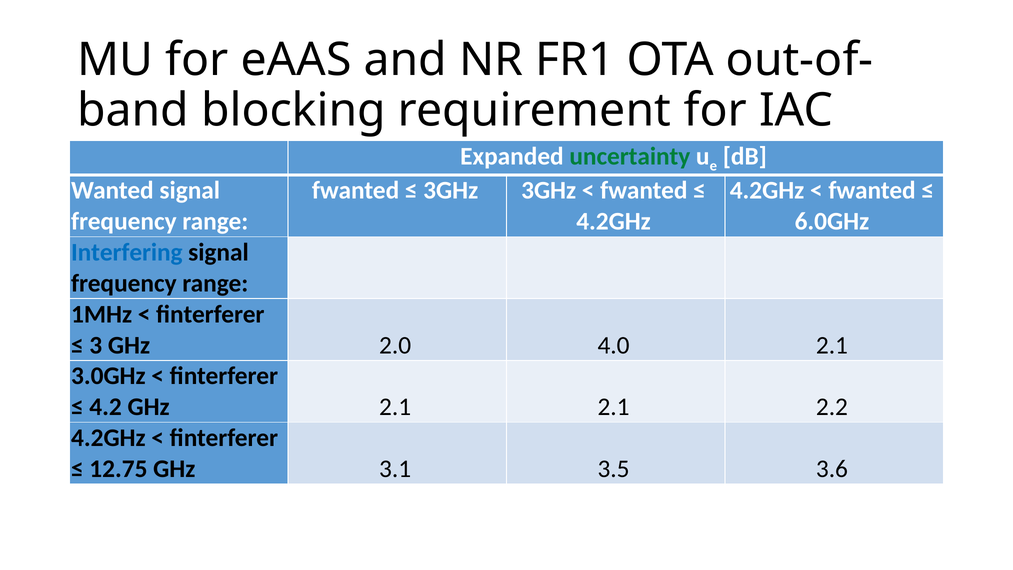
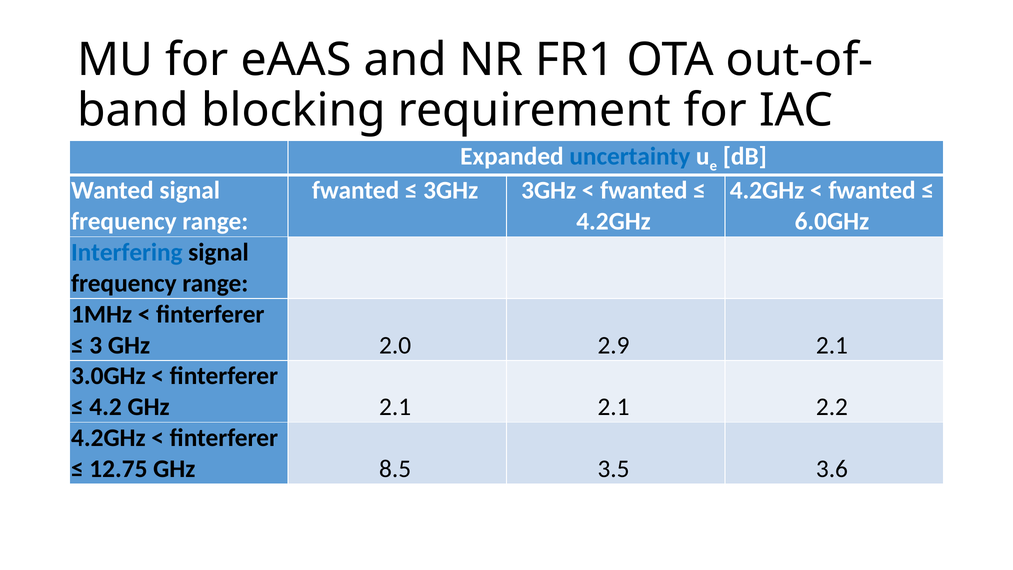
uncertainty colour: green -> blue (630, 156)
4.0: 4.0 -> 2.9 (614, 345)
3.1: 3.1 -> 8.5 (395, 469)
